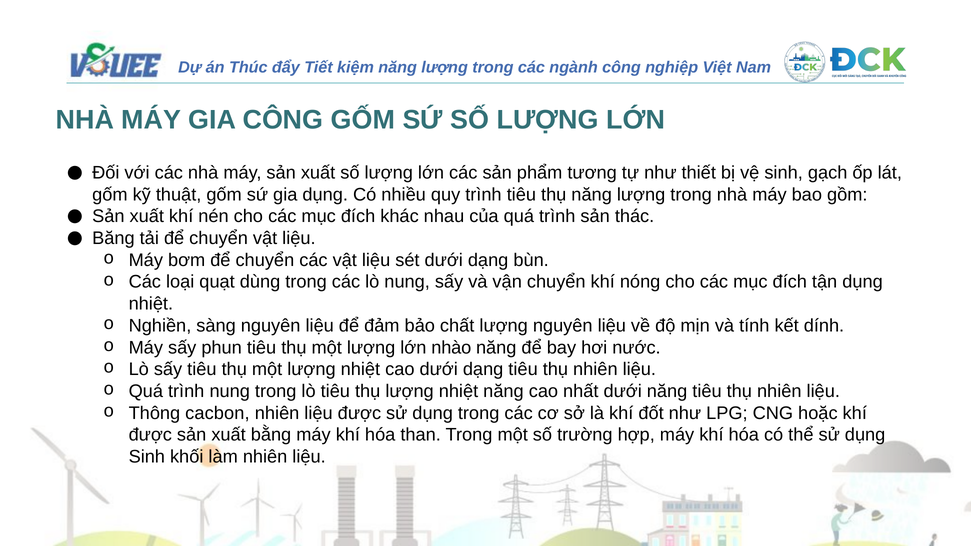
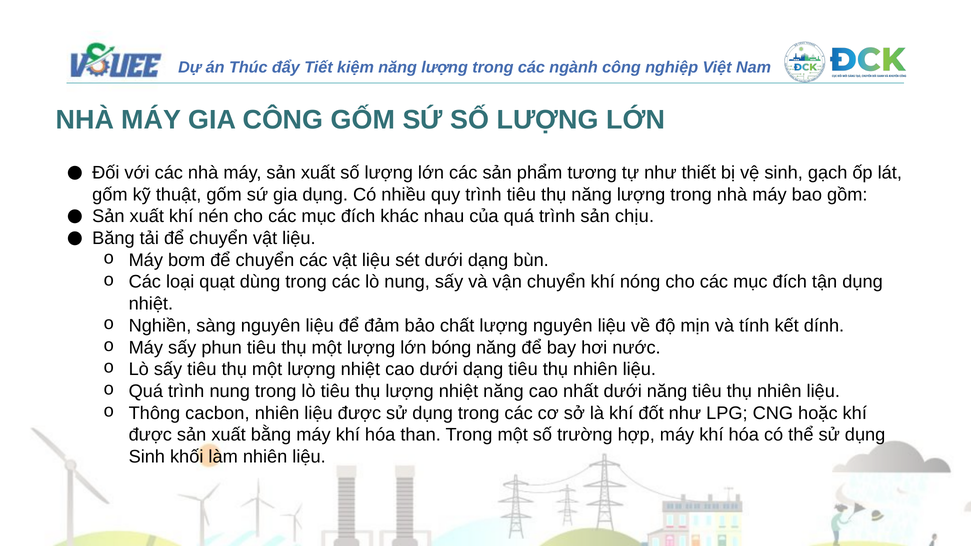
thác: thác -> chịu (634, 217)
nhào: nhào -> bóng (451, 348)
